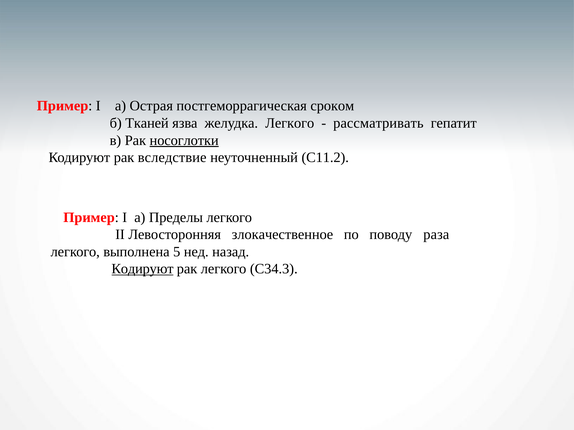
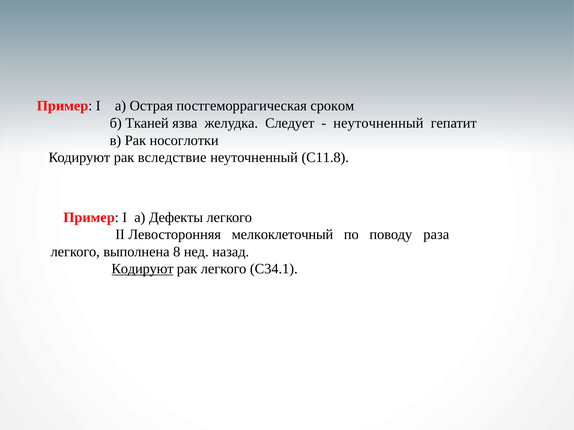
желудка Легкого: Легкого -> Следует (290, 123)
рассматривать: рассматривать -> неуточненный (378, 123)
носоглотки underline: present -> none (184, 140)
С11.2: С11.2 -> С11.8 (325, 158)
Пределы: Пределы -> Дефекты (176, 218)
злокачественное: злокачественное -> мелкоклеточный (283, 235)
5: 5 -> 8 (177, 252)
С34.3: С34.3 -> С34.1 (274, 269)
